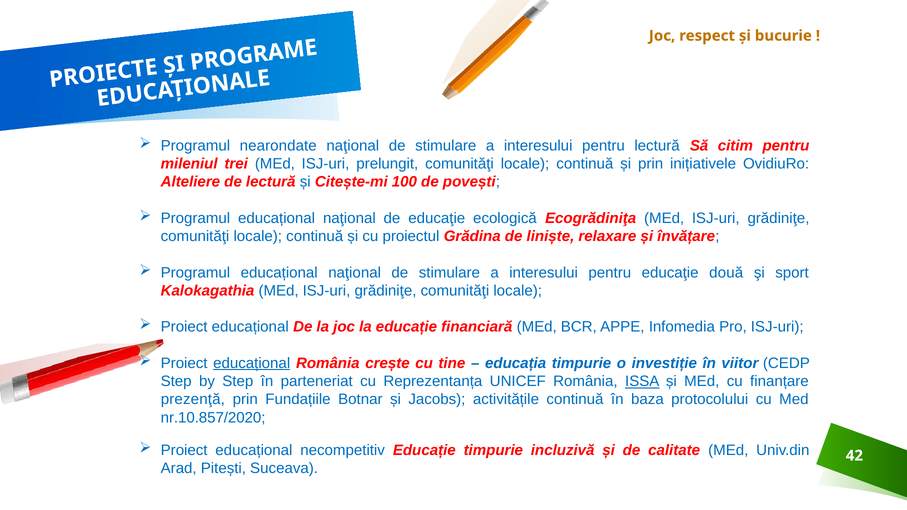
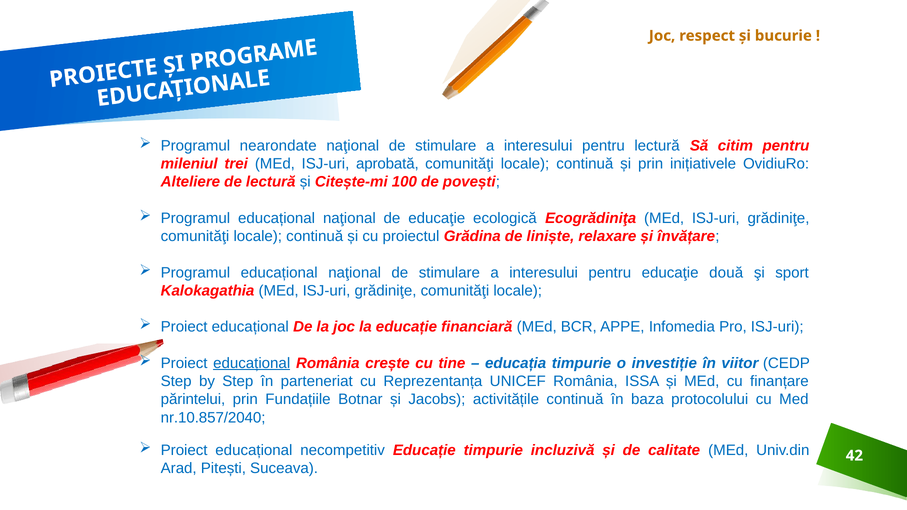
prelungit: prelungit -> aprobată (387, 164)
ISSA underline: present -> none (642, 381)
prezenţă: prezenţă -> părintelui (193, 400)
nr.10.857/2020: nr.10.857/2020 -> nr.10.857/2040 (213, 418)
